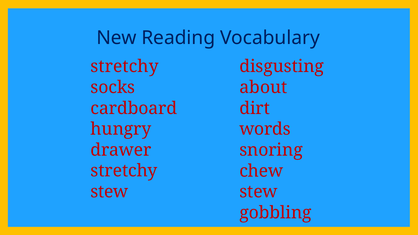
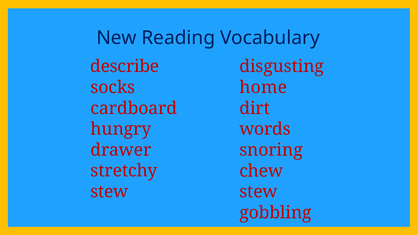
stretchy: stretchy -> describe (125, 67)
about: about -> home (263, 87)
